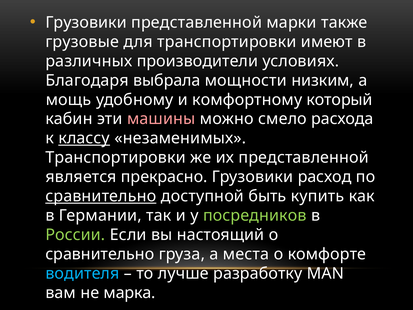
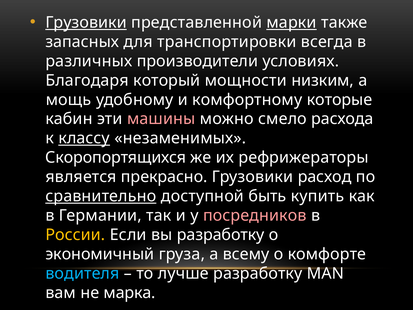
Грузовики underline: none -> present (86, 23)
марки underline: none -> present (292, 23)
грузовые: грузовые -> запасных (82, 42)
имеют: имеют -> всегда (327, 42)
выбрала: выбрала -> который (167, 80)
который: который -> которые (340, 100)
Транспортировки: Транспортировки -> Скоропортящихся (116, 157)
их представленной: представленной -> рефрижераторы (304, 157)
посредников colour: light green -> pink (255, 215)
России colour: light green -> yellow (75, 235)
вы настоящий: настоящий -> разработку (221, 235)
сравнительно: сравнительно -> экономичный (100, 254)
места: места -> всему (246, 254)
